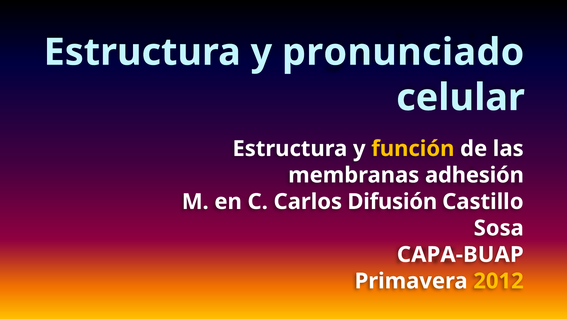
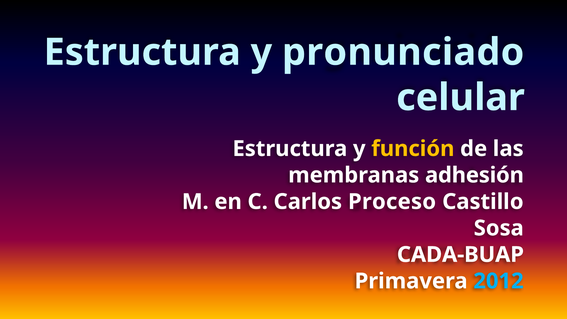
Difusión: Difusión -> Proceso (392, 202)
CAPA-BUAP: CAPA-BUAP -> CADA-BUAP (460, 255)
2012 colour: yellow -> light blue (499, 281)
